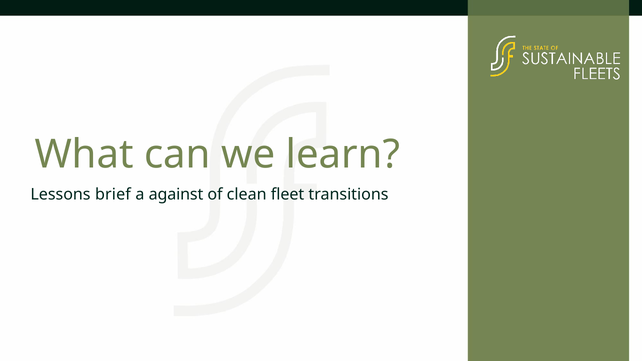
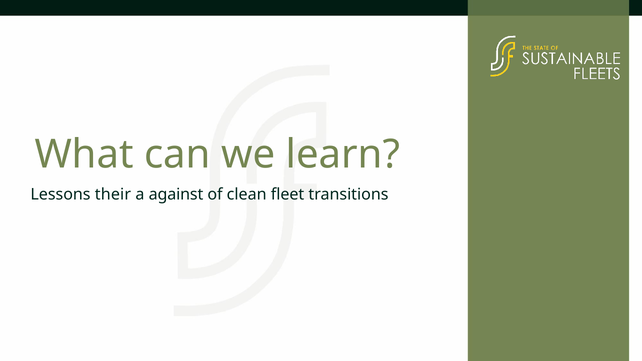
brief: brief -> their (113, 195)
